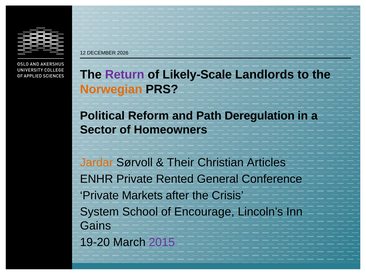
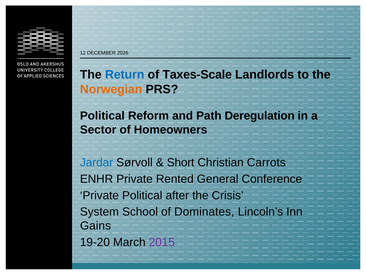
Return colour: purple -> blue (125, 75)
Likely-Scale: Likely-Scale -> Taxes-Scale (197, 75)
Jardar colour: orange -> blue (97, 162)
Their: Their -> Short (181, 162)
Articles: Articles -> Carrots (266, 162)
Private Markets: Markets -> Political (142, 195)
Encourage: Encourage -> Dominates (204, 211)
